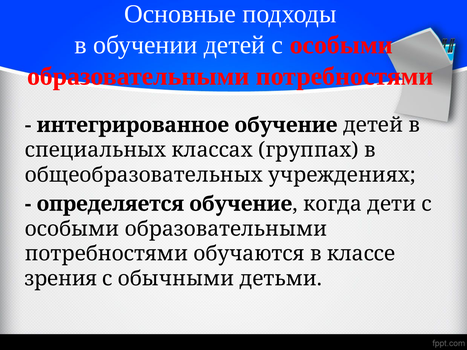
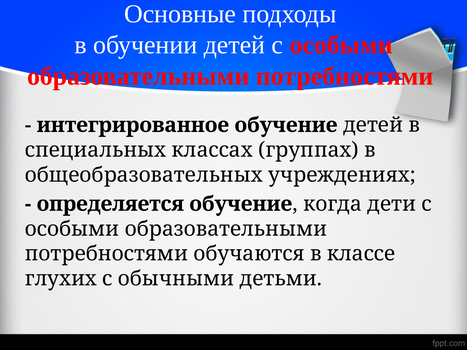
зрения: зрения -> глухих (61, 279)
